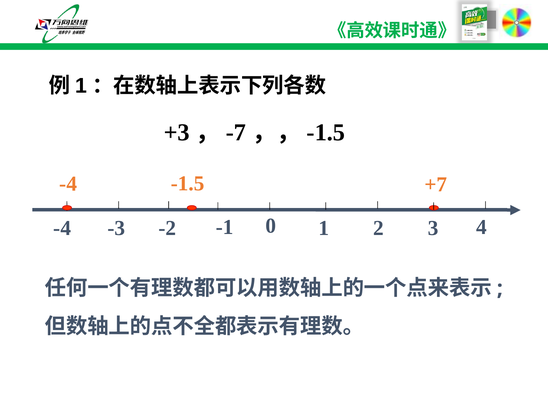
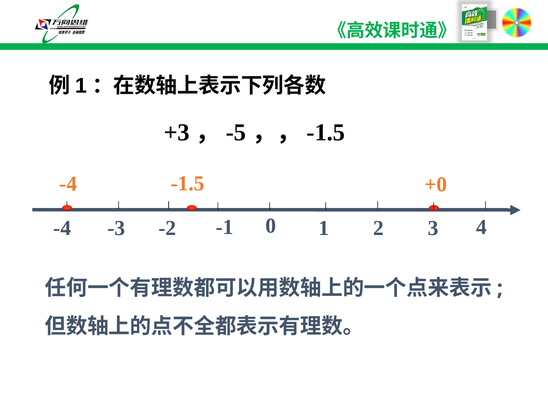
-7: -7 -> -5 (236, 132)
+7: +7 -> +0 (436, 185)
